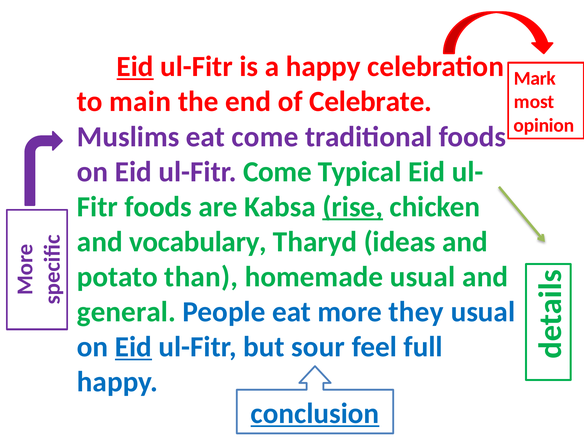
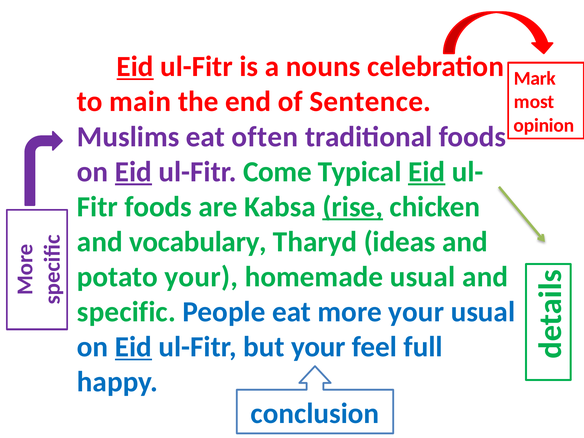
a happy: happy -> nouns (323, 67)
Celebrate: Celebrate -> Sentence (370, 102)
eat come: come -> often (265, 137)
Eid underline: none -> present (133, 172)
Eid underline: none -> present (427, 172)
potato than: than -> your (201, 277)
general: general -> specific (126, 312)
more they: they -> your (416, 312)
but sour: sour -> your (318, 347)
conclusion underline: present -> none (315, 414)
